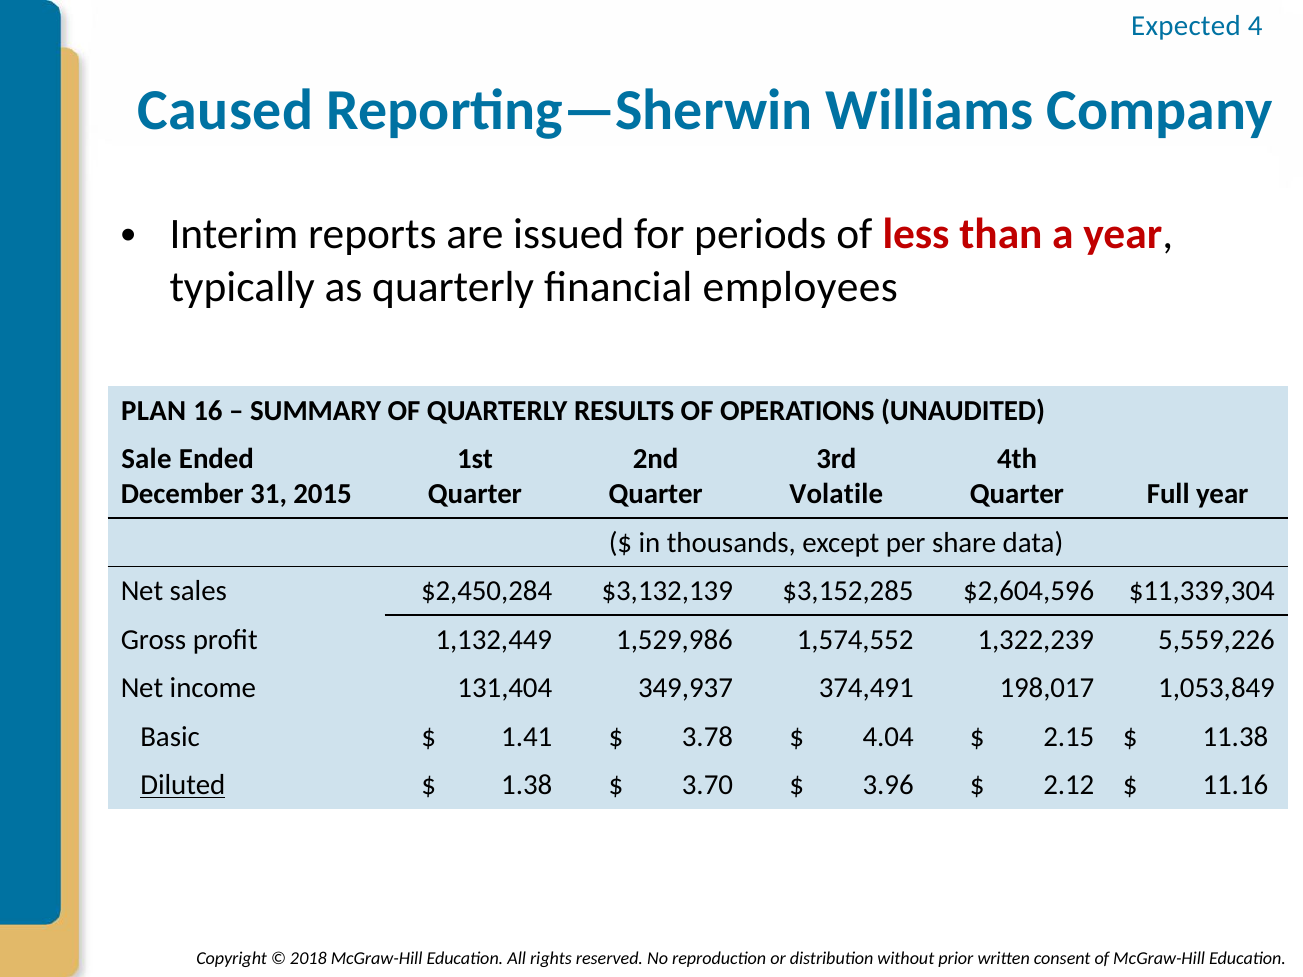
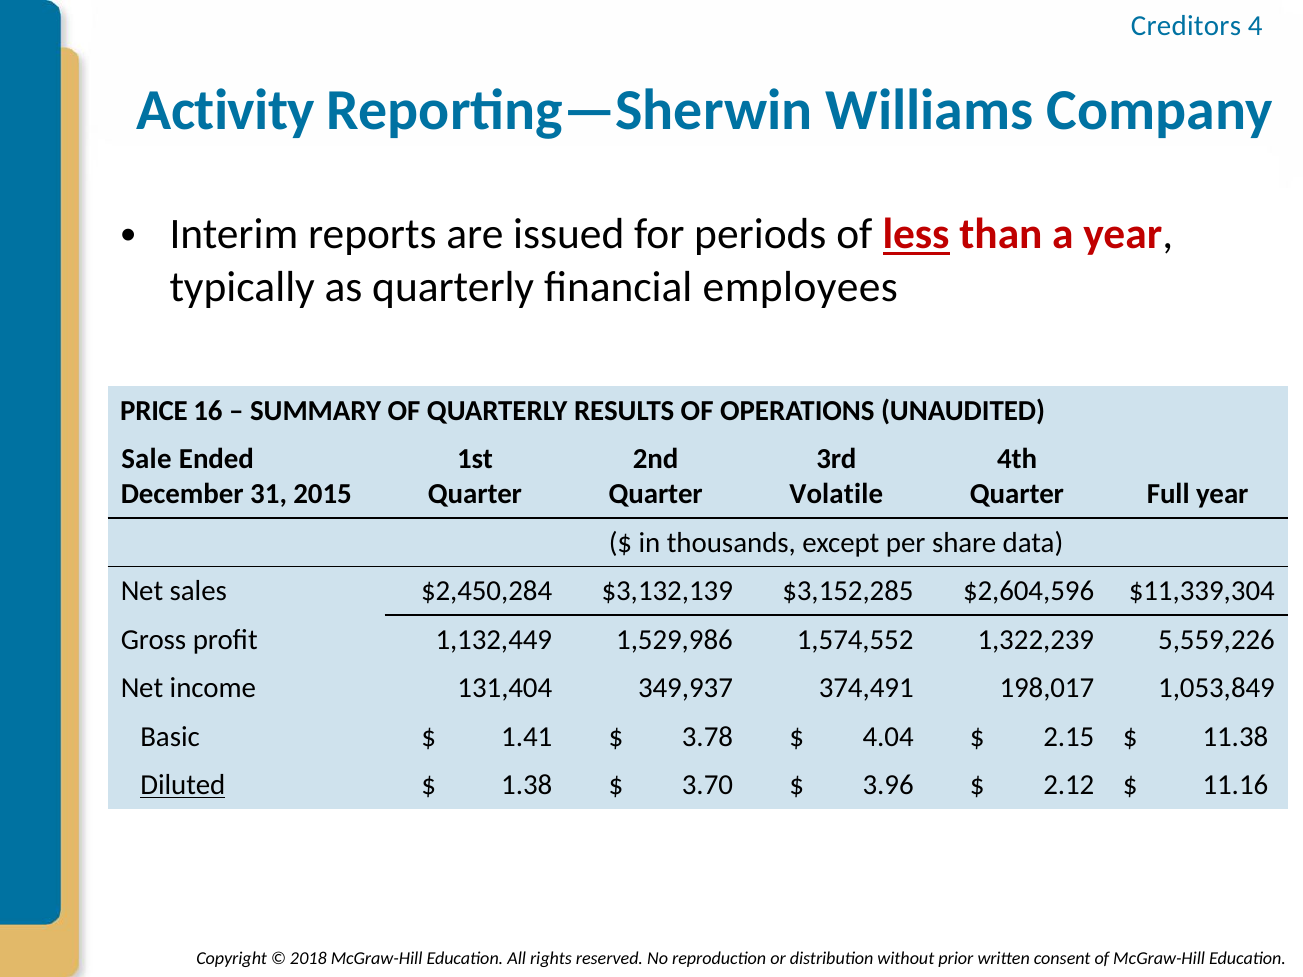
Expected: Expected -> Creditors (1186, 26)
Caused: Caused -> Activity (226, 110)
less underline: none -> present (916, 235)
PLAN: PLAN -> PRICE (154, 411)
